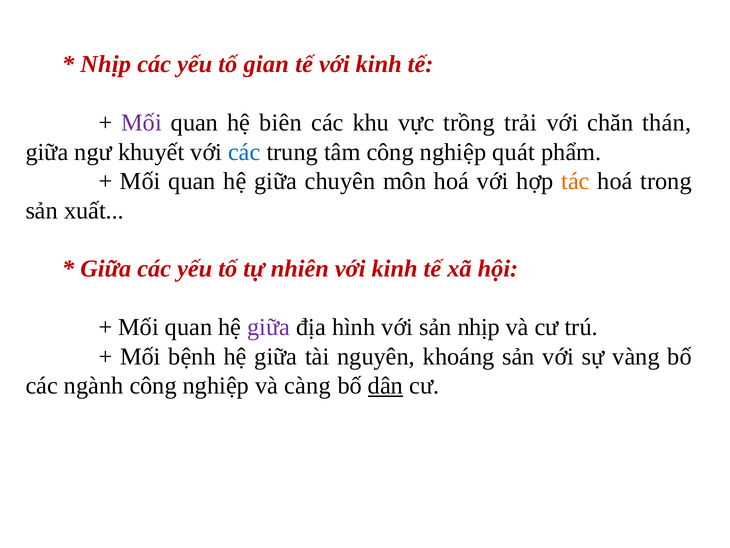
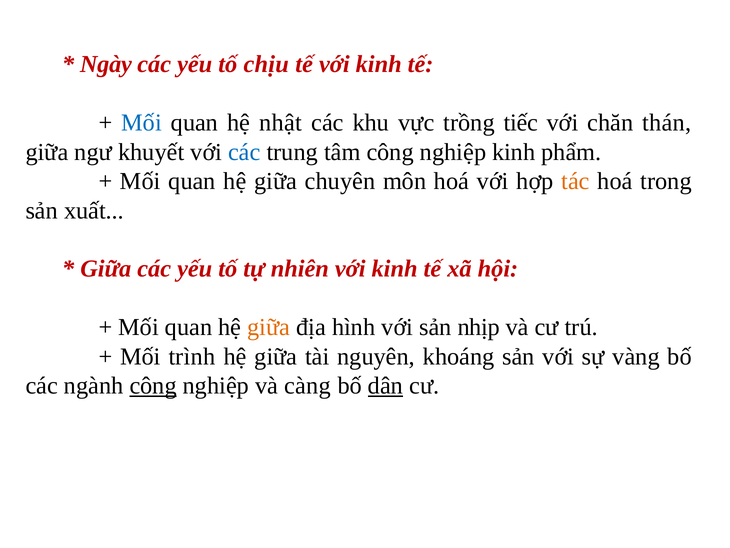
Nhịp: Nhịp -> Ngày (106, 64)
gian: gian -> chịu (266, 64)
Mối colour: purple -> blue (142, 123)
biên: biên -> nhật (281, 123)
trải: trải -> tiếc (521, 123)
nghiệp quát: quát -> kinh (514, 152)
giữa colour: purple -> orange (269, 327)
bệnh: bệnh -> trình (192, 356)
công underline: none -> present (153, 385)
